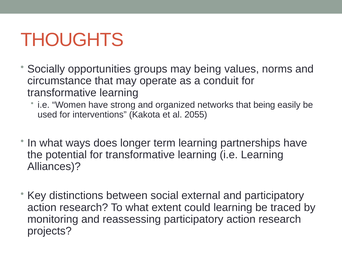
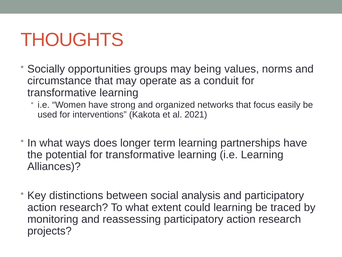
that being: being -> focus (264, 105)
2055: 2055 -> 2021 (196, 114)
external: external -> analysis (201, 195)
